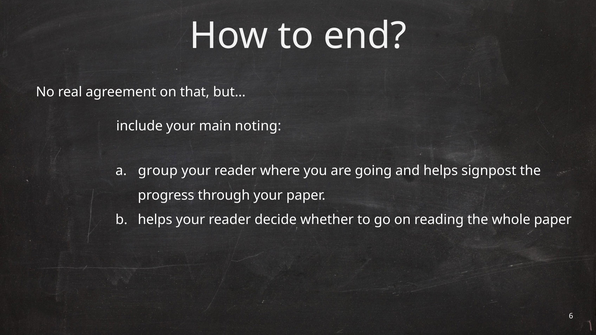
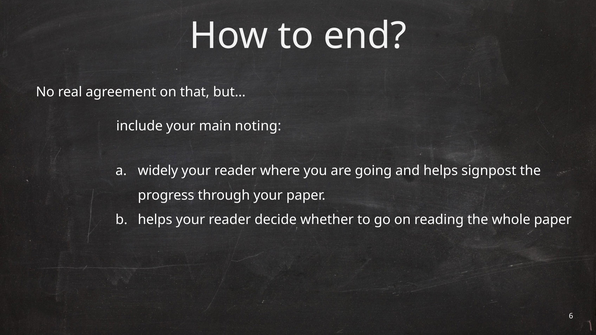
group: group -> widely (158, 171)
